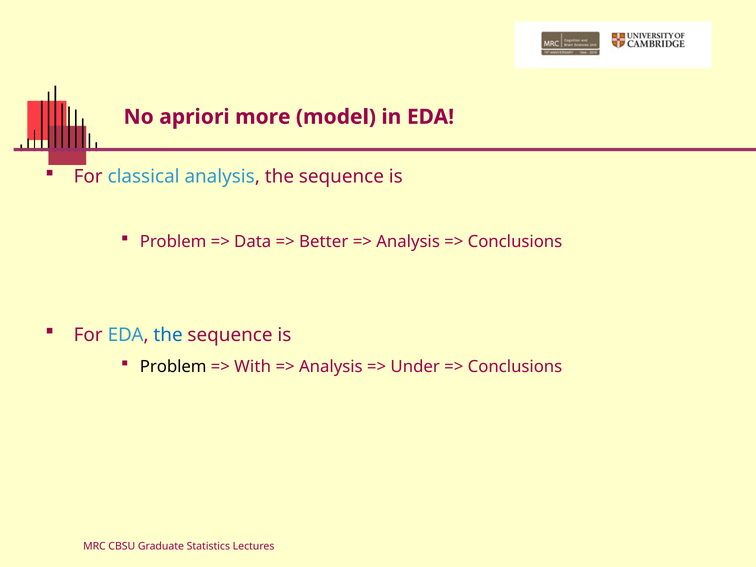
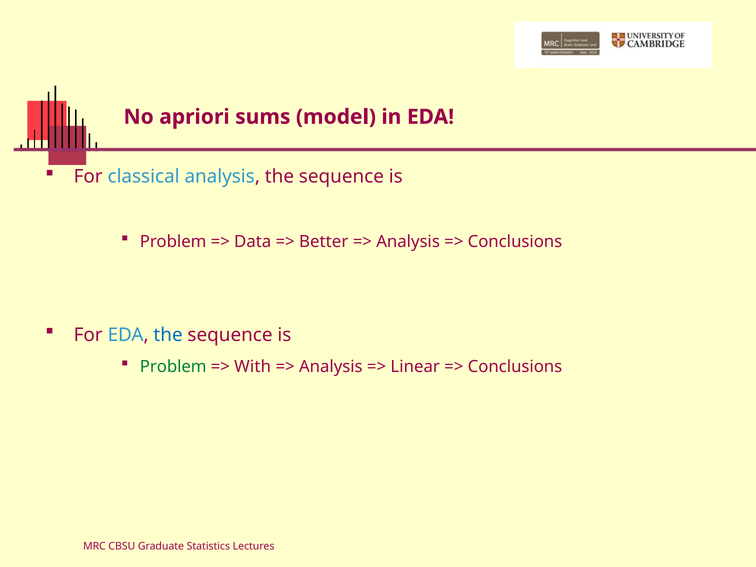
more: more -> sums (263, 117)
Problem colour: black -> green (173, 367)
Under: Under -> Linear (415, 367)
